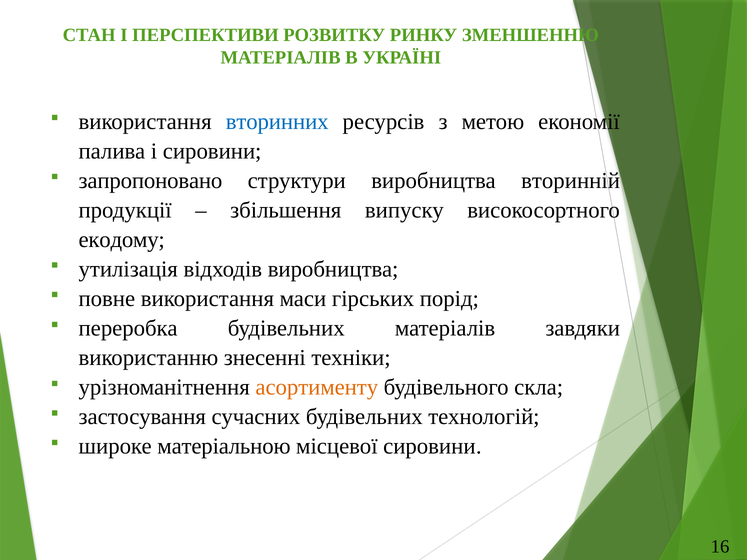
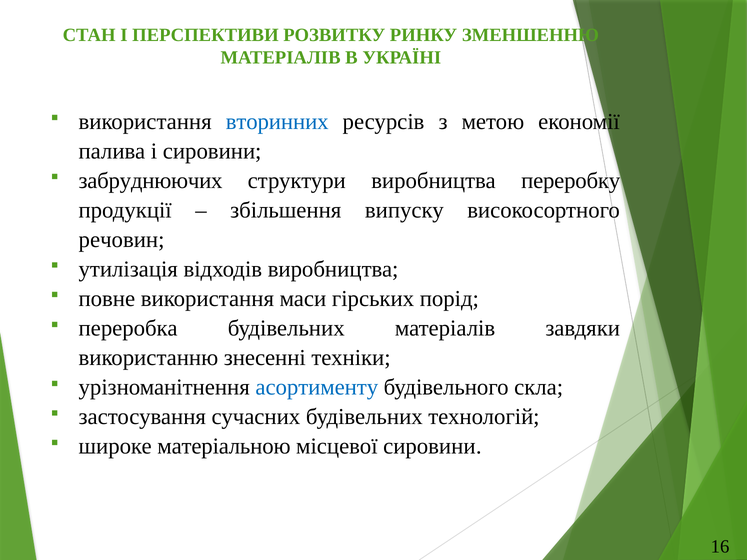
запропоновано: запропоновано -> забруднюючих (151, 181)
вторинній: вторинній -> переробку (571, 181)
екодому: екодому -> речовин (122, 240)
асортименту colour: orange -> blue (317, 388)
